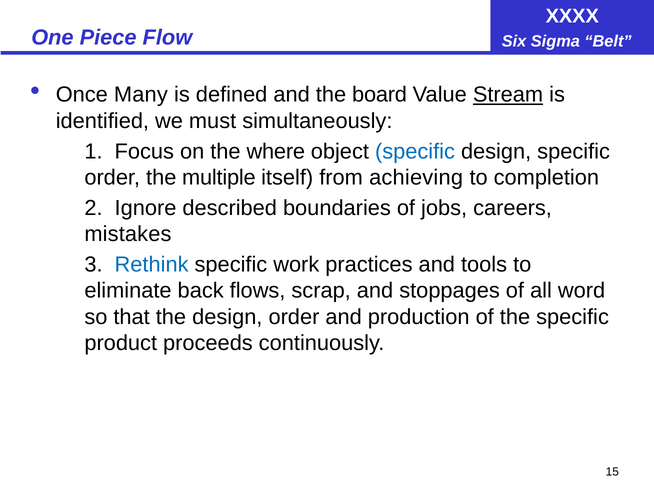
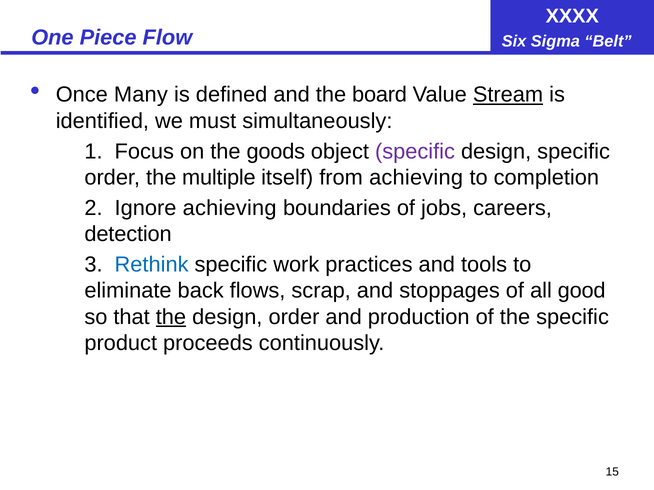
where: where -> goods (276, 152)
specific colour: blue -> purple (415, 152)
Ignore described: described -> achieving (230, 208)
mistakes: mistakes -> detection (128, 234)
word: word -> good (582, 291)
the underline: none -> present (171, 317)
